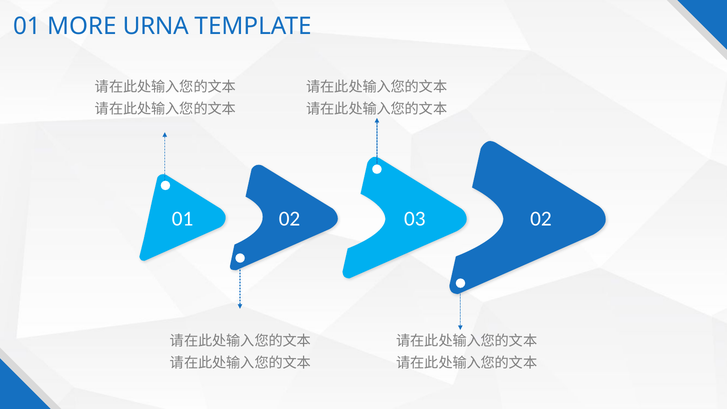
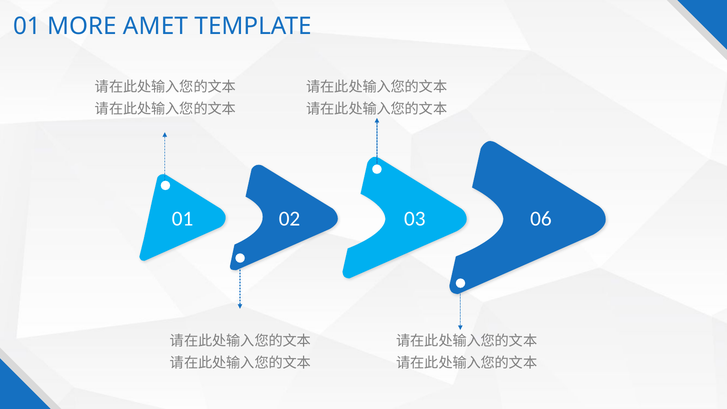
URNA: URNA -> AMET (155, 26)
01 02: 02 -> 06 (541, 219)
